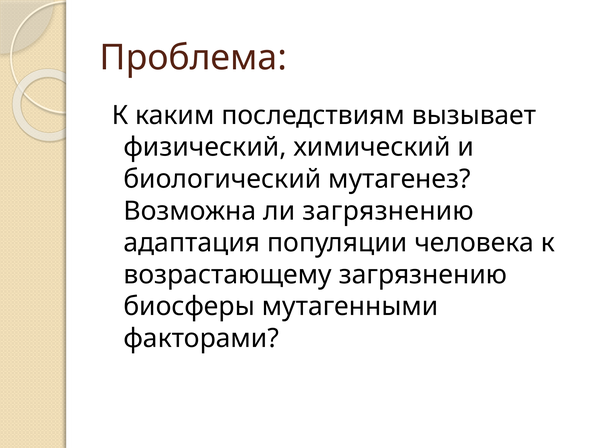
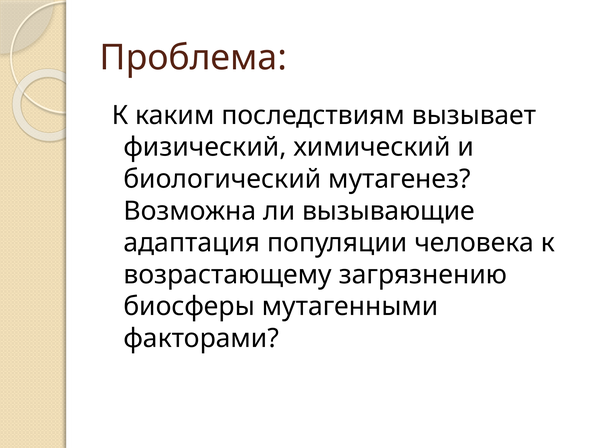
ли загрязнению: загрязнению -> вызывающие (388, 211)
